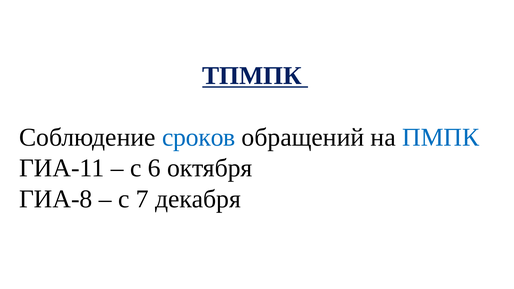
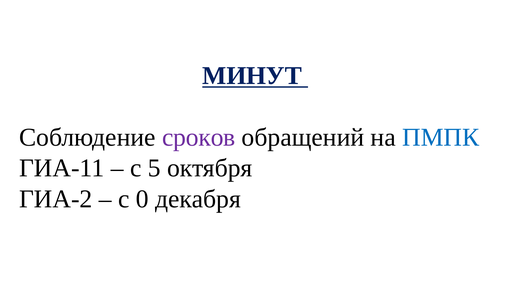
ТПМПК: ТПМПК -> МИНУТ (252, 76)
сроков colour: blue -> purple (199, 137)
6: 6 -> 5 (154, 168)
ГИА-8: ГИА-8 -> ГИА-2 (56, 199)
7: 7 -> 0 (142, 199)
